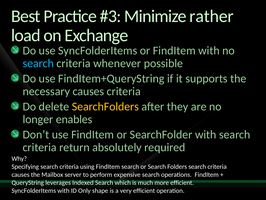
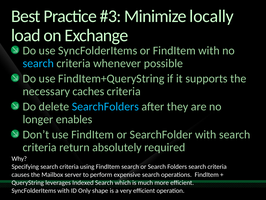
rather: rather -> locally (212, 16)
necessary causes: causes -> caches (88, 91)
SearchFolders colour: yellow -> light blue (105, 106)
